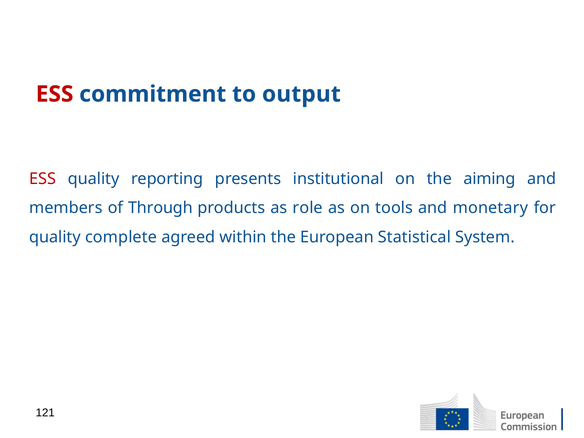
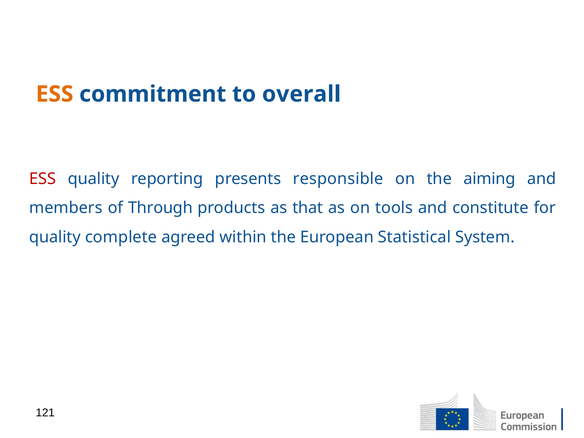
ESS colour: red -> orange (55, 94)
output: output -> overall (301, 94)
institutional: institutional -> responsible (338, 179)
role: role -> that (308, 208)
monetary: monetary -> constitute (490, 208)
